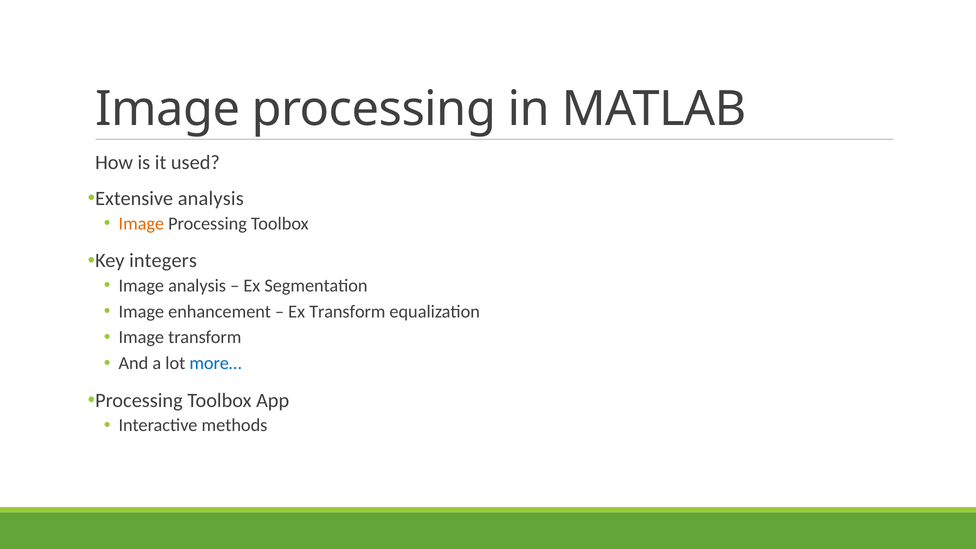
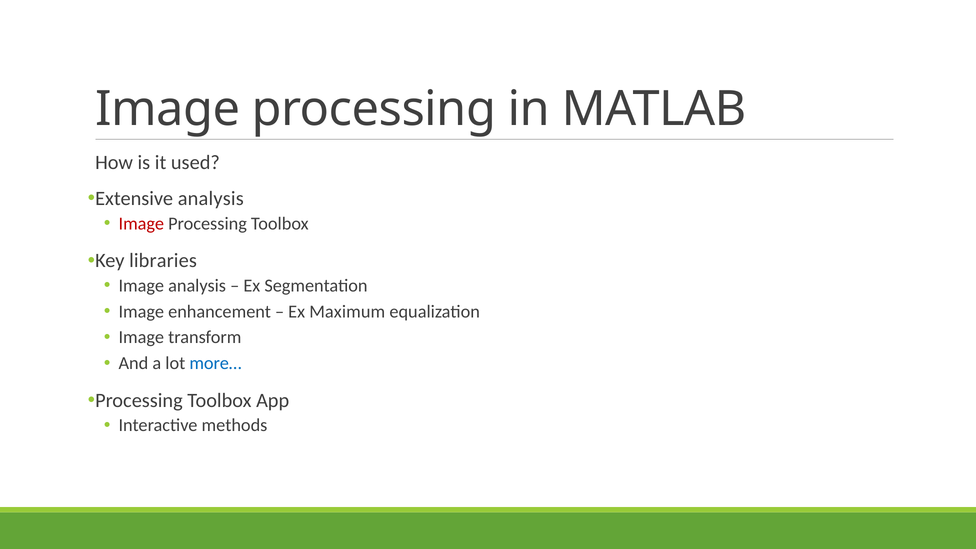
Image colour: orange -> red (141, 224)
integers: integers -> libraries (163, 261)
Ex Transform: Transform -> Maximum (347, 311)
